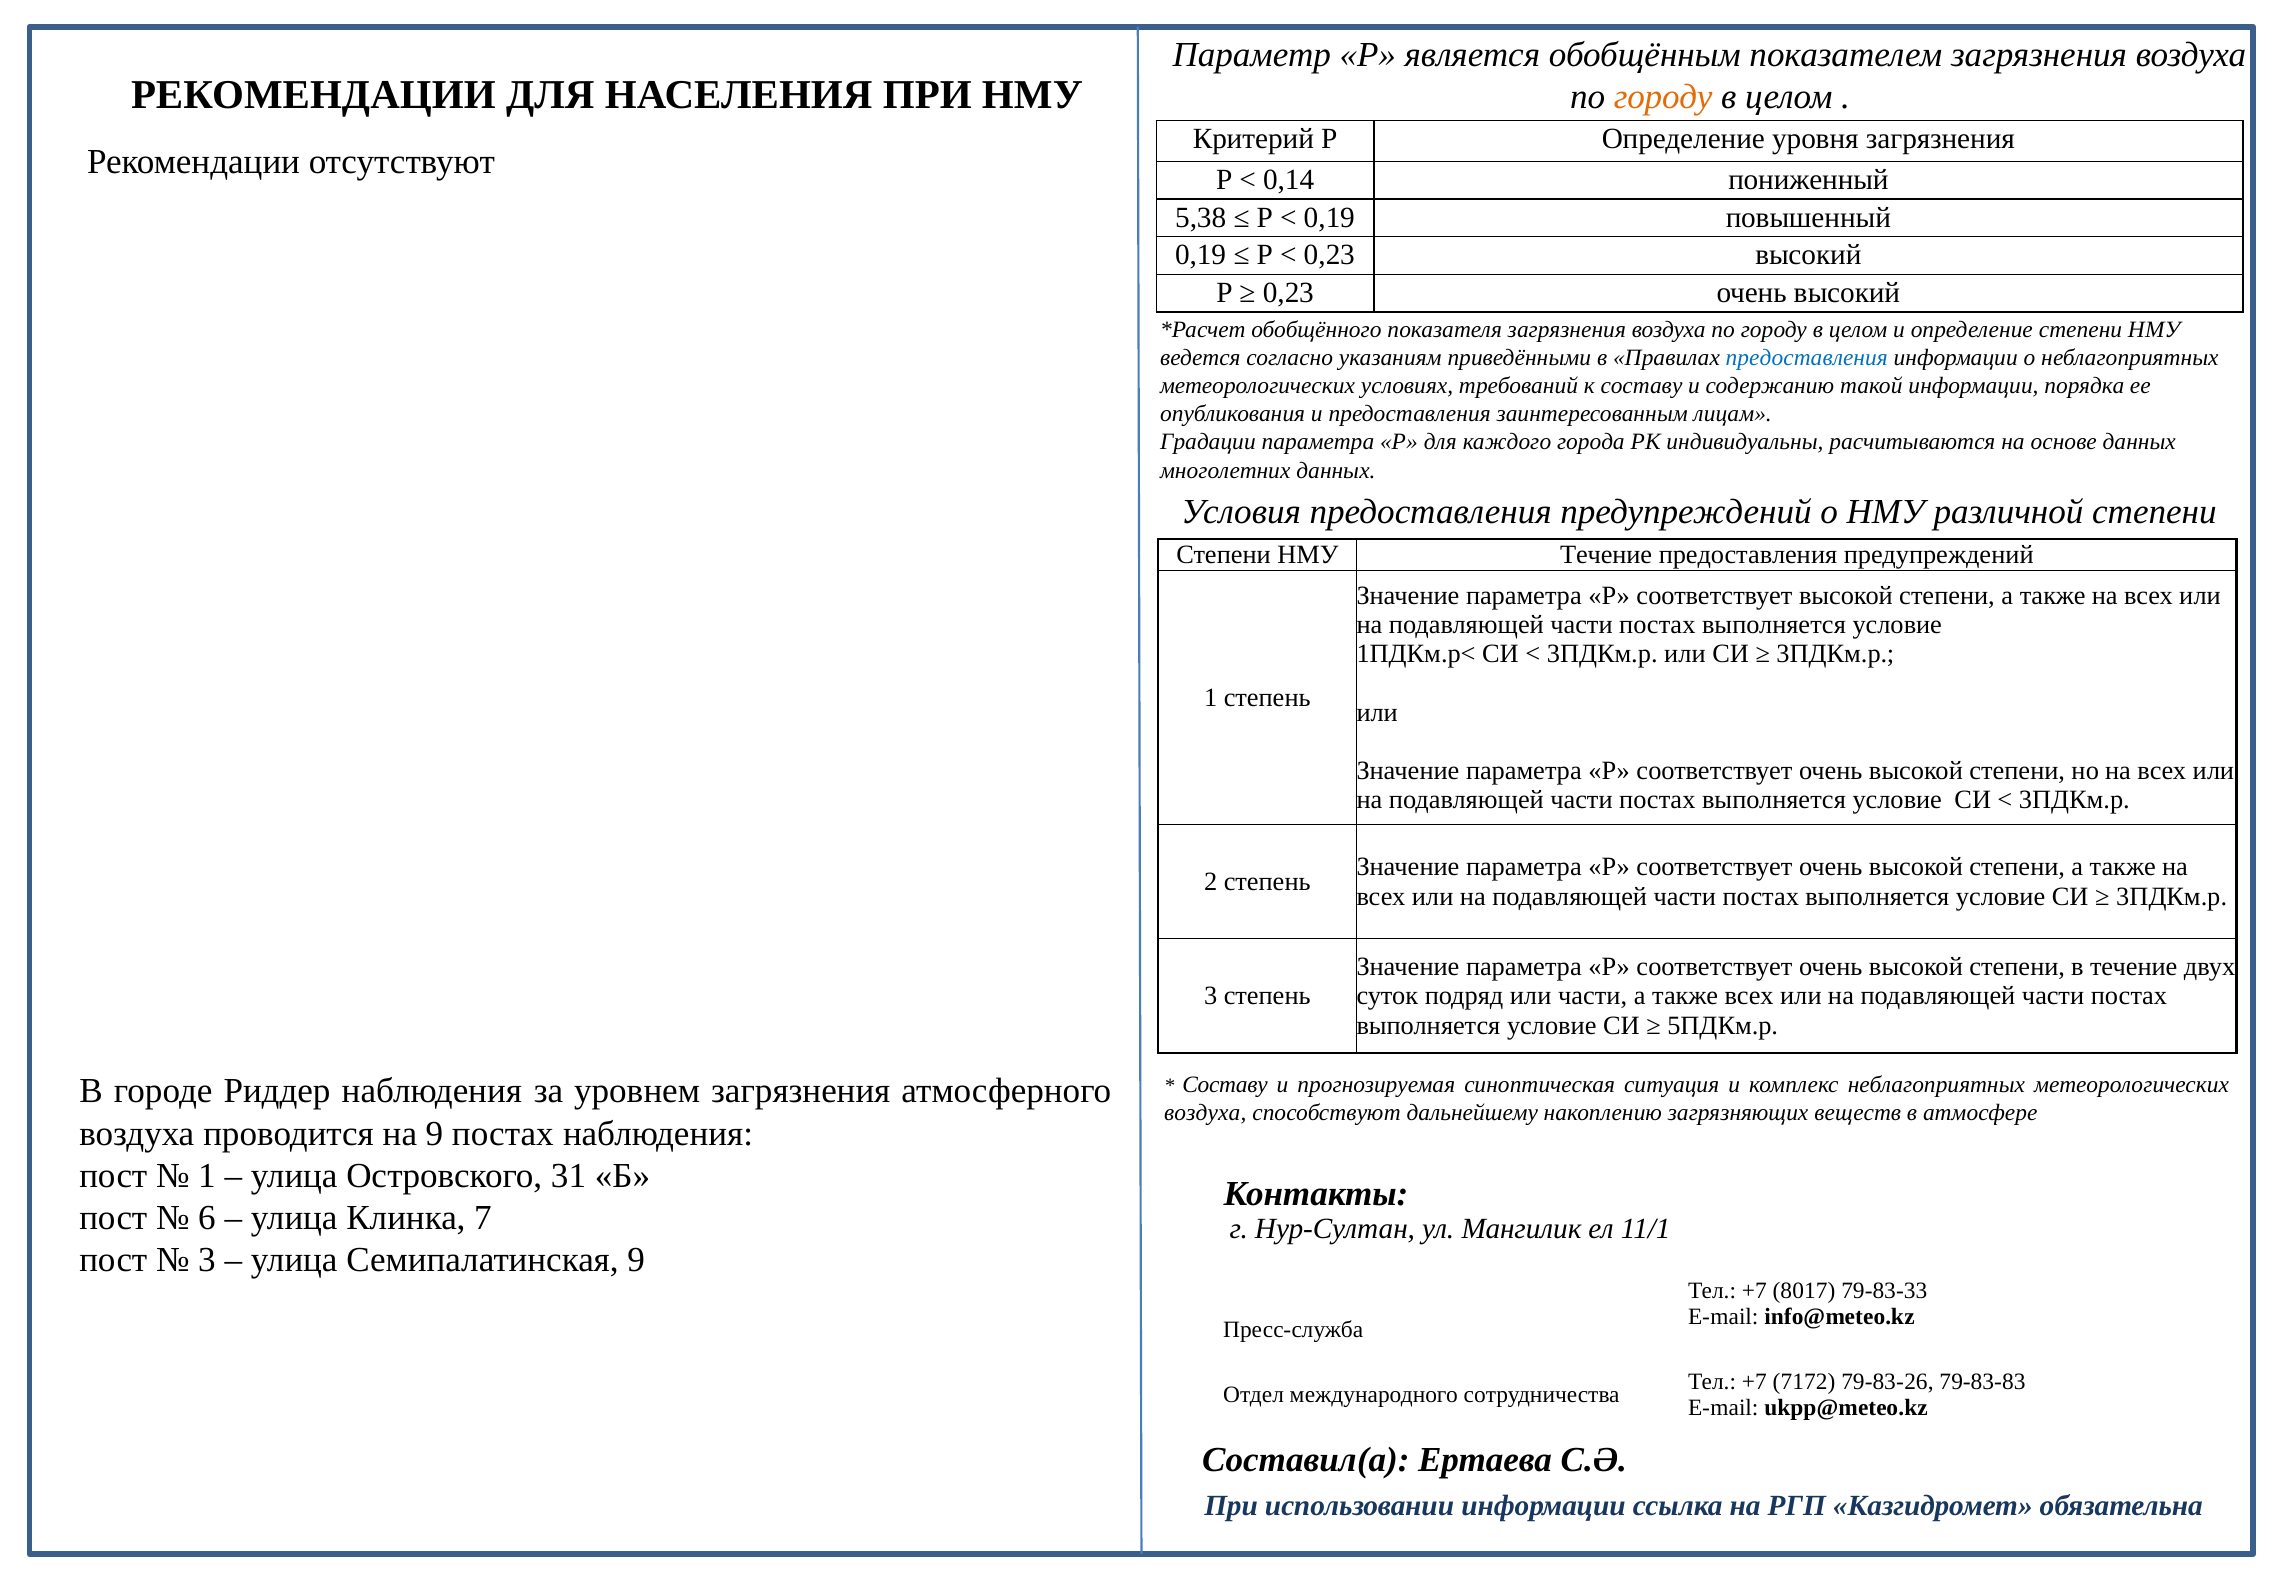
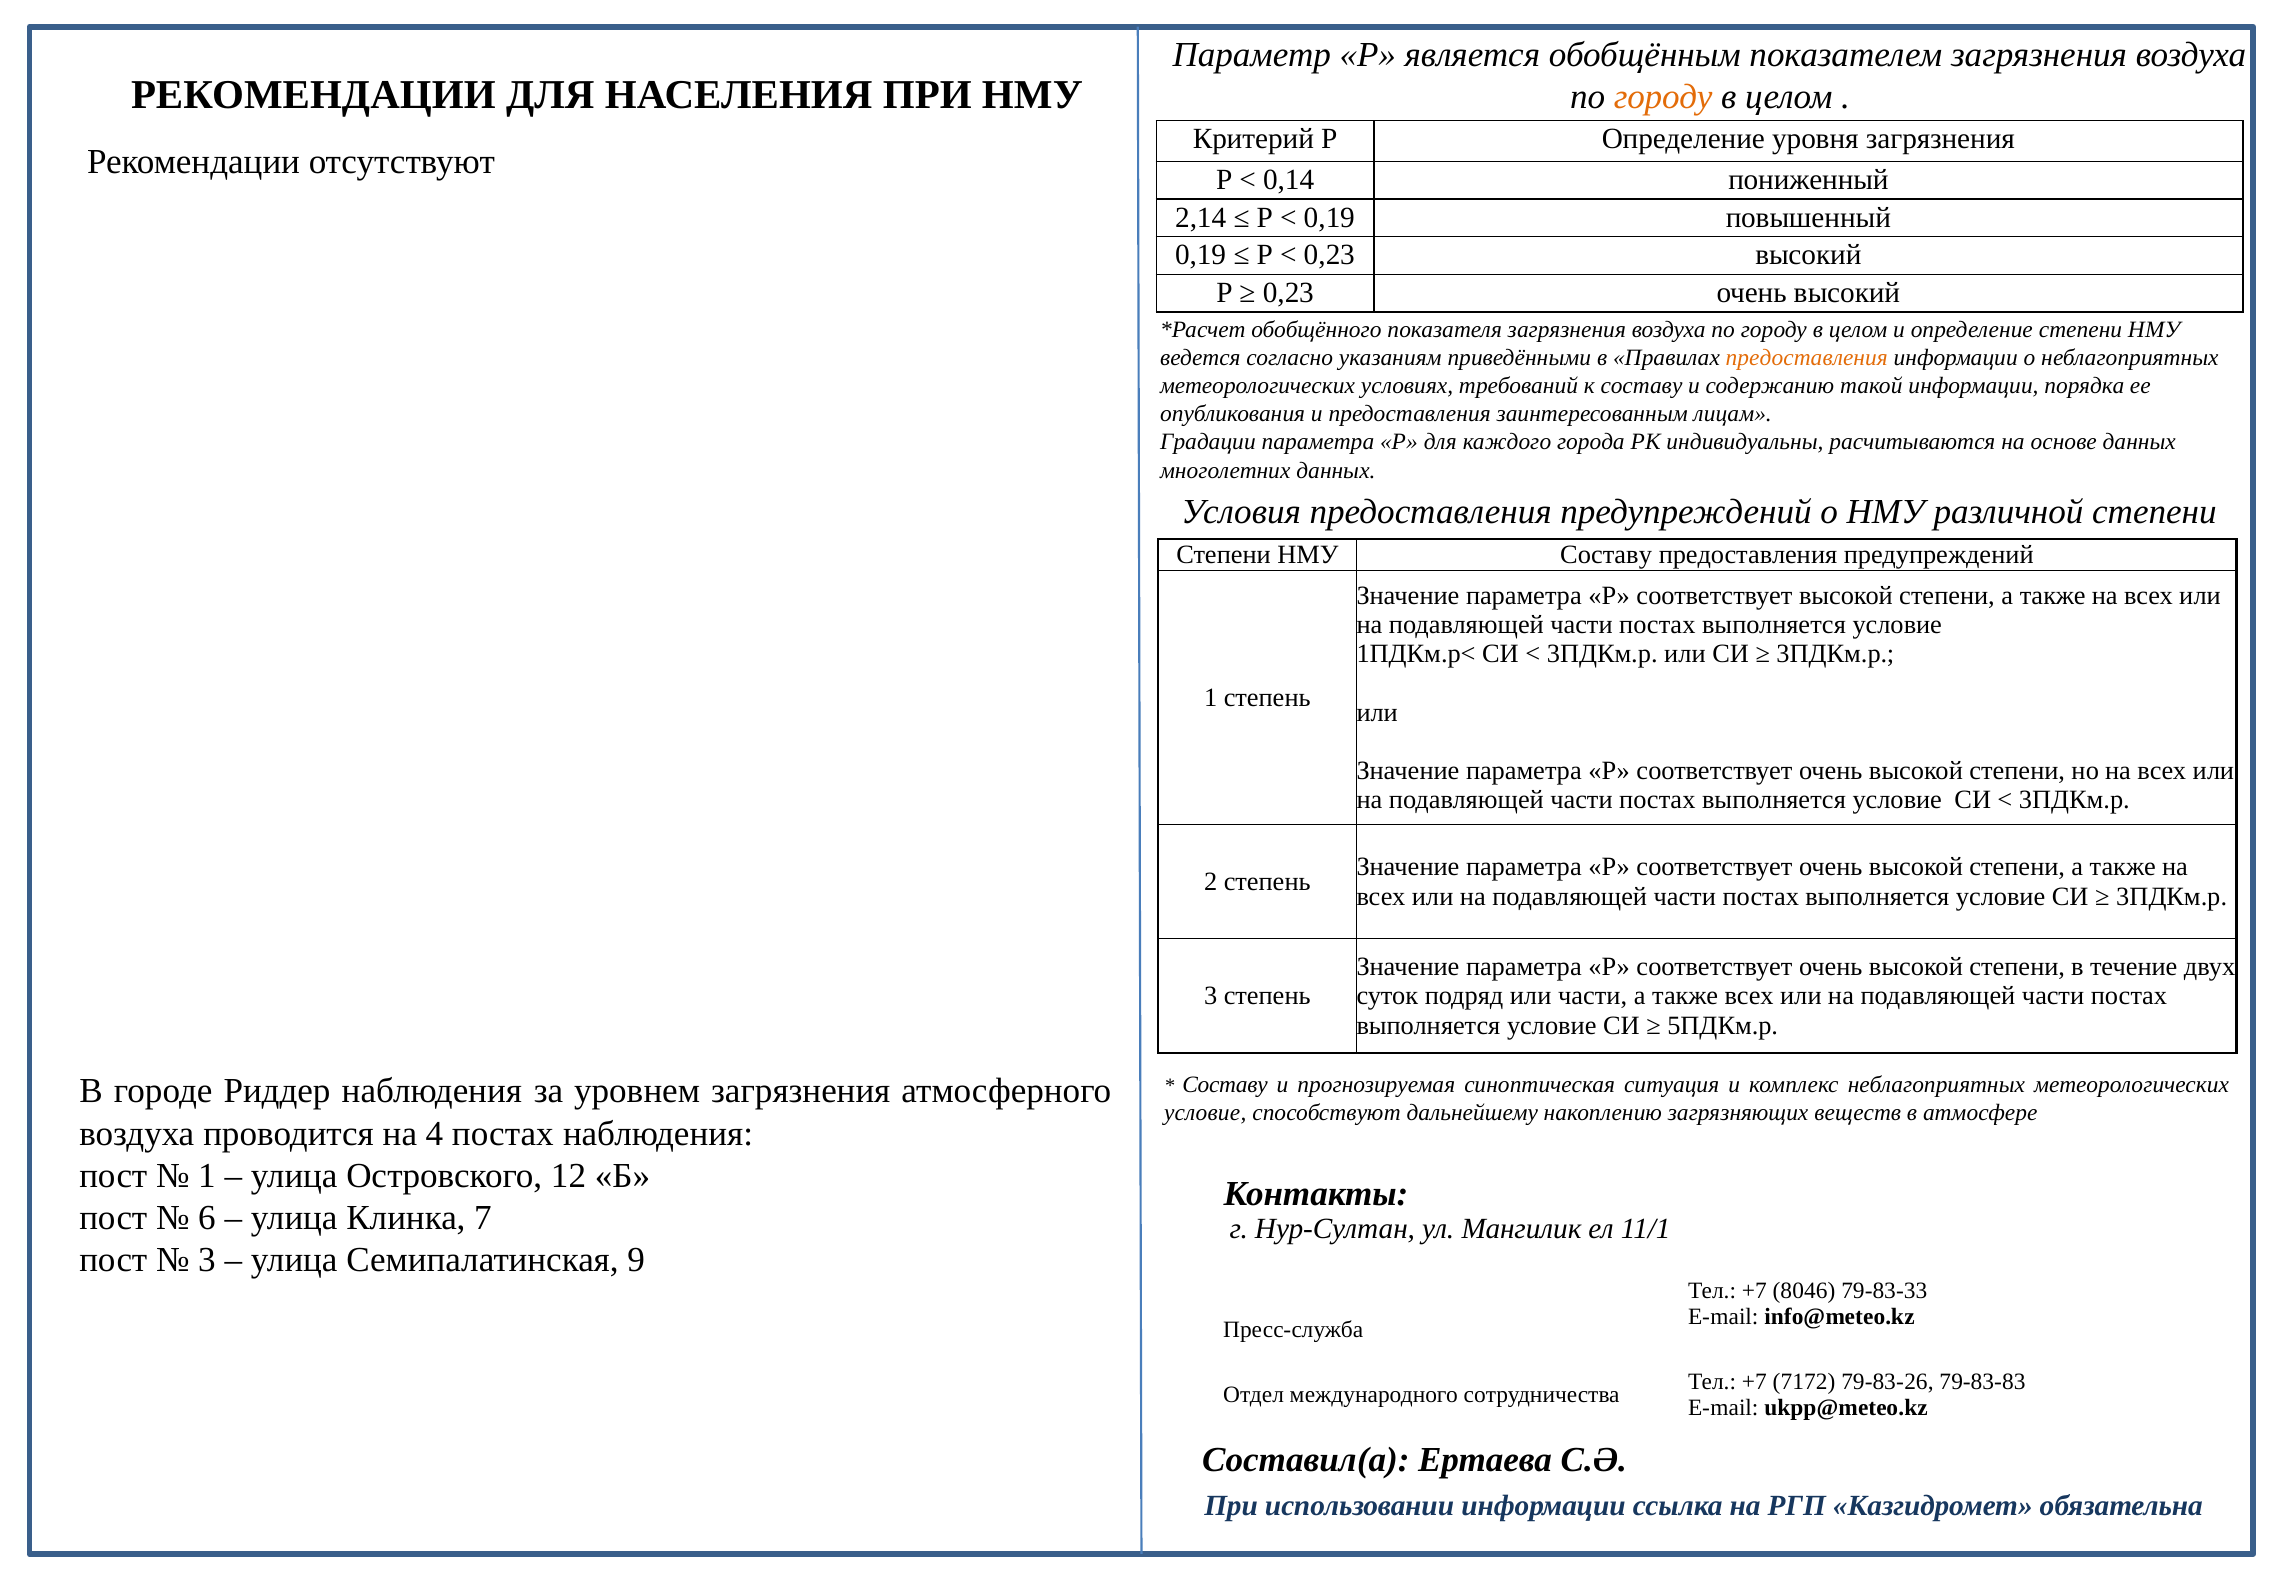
5,38: 5,38 -> 2,14 (1201, 217)
предоставления colour: blue -> orange (1807, 358)
НМУ Течение: Течение -> Составу (1606, 555)
воздуха: воздуха -> условие (1205, 1112)
на 9: 9 -> 4 (434, 1133)
31: 31 -> 12 (569, 1175)
8017: 8017 -> 8046 (1804, 1290)
